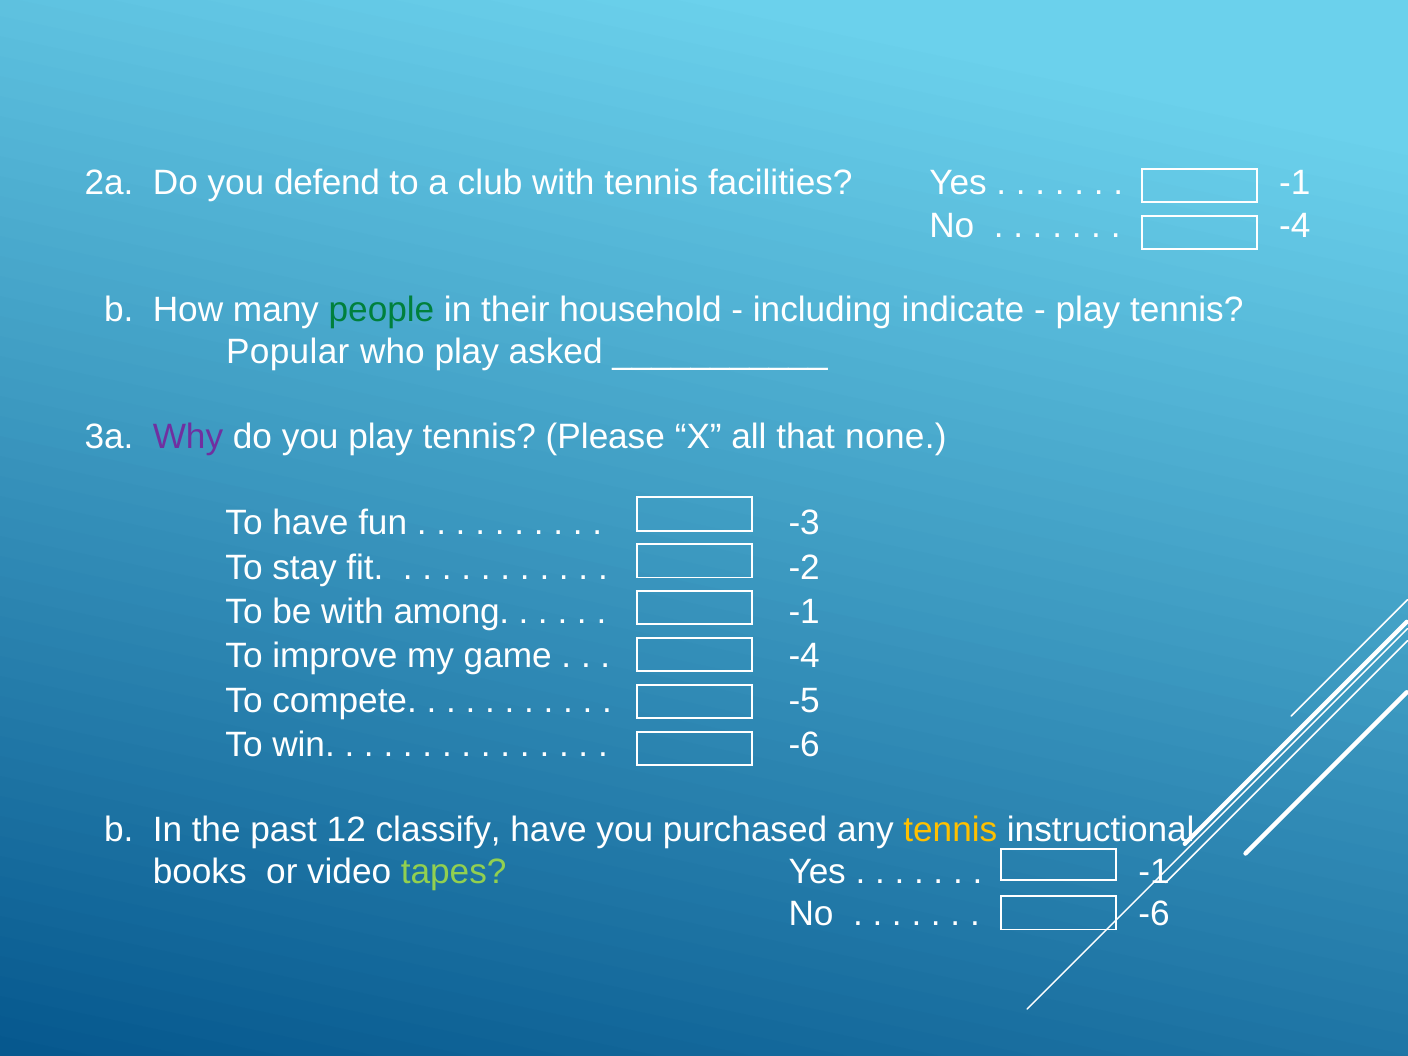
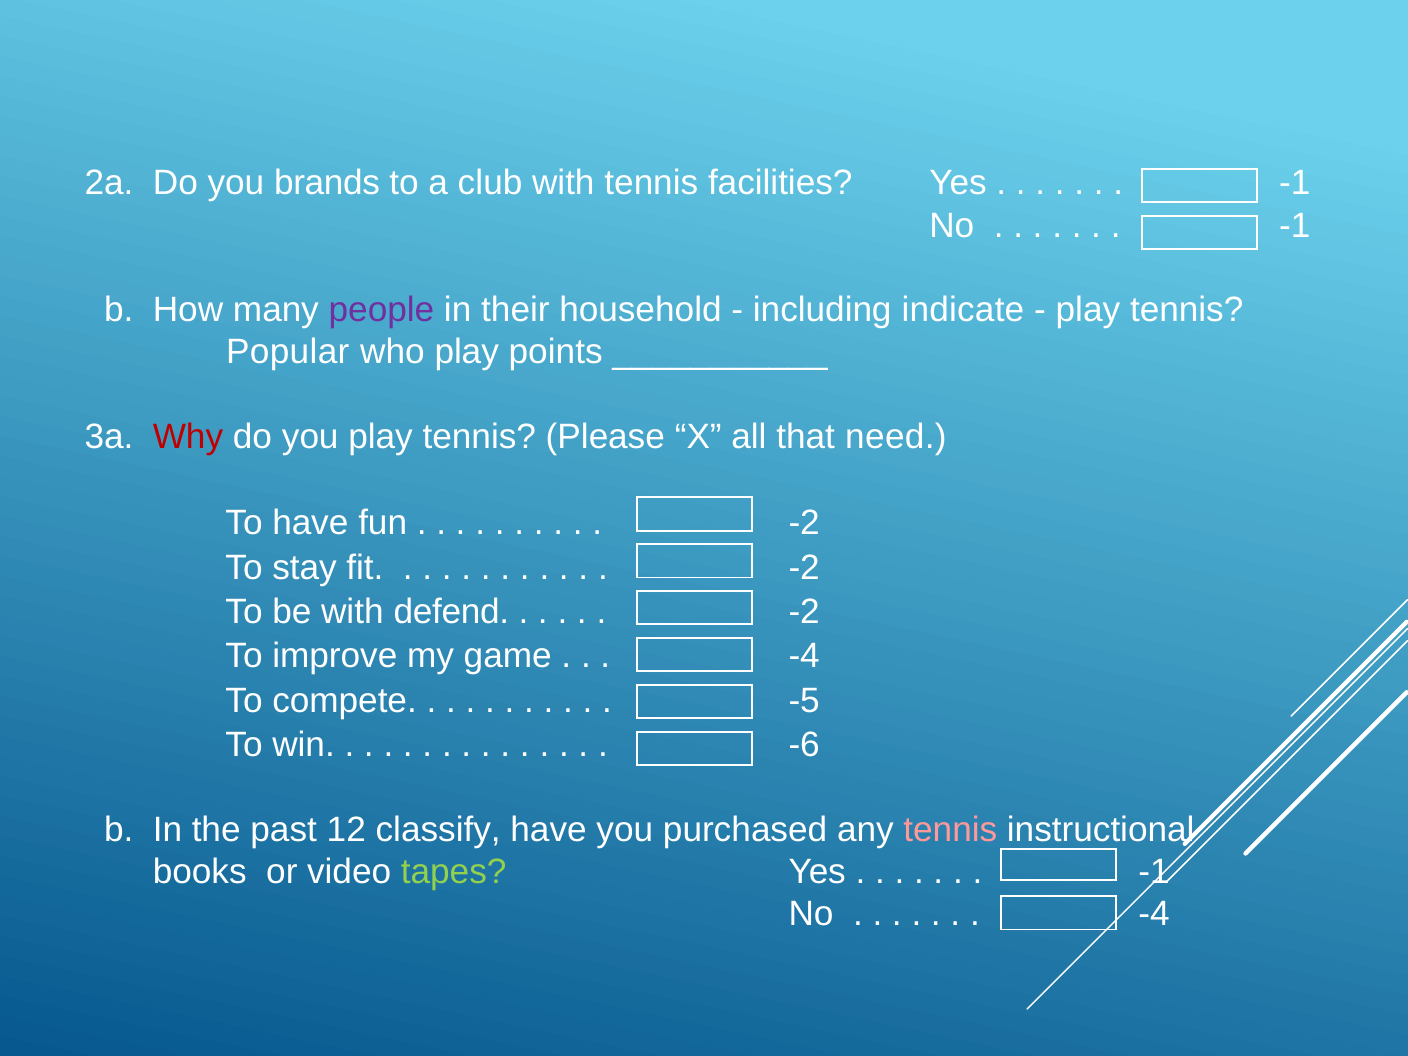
defend: defend -> brands (327, 183)
-4: -4 -> -1 (1295, 225)
people colour: green -> purple (381, 310)
asked: asked -> points (556, 352)
Why colour: purple -> red (188, 437)
none: none -> need (896, 437)
-3: -3 -> -2 (804, 523)
among: among -> defend (451, 612)
-1: -1 -> -2 (804, 612)
tennis colour: yellow -> pink (950, 829)
-6: -6 -> -4 (1154, 914)
